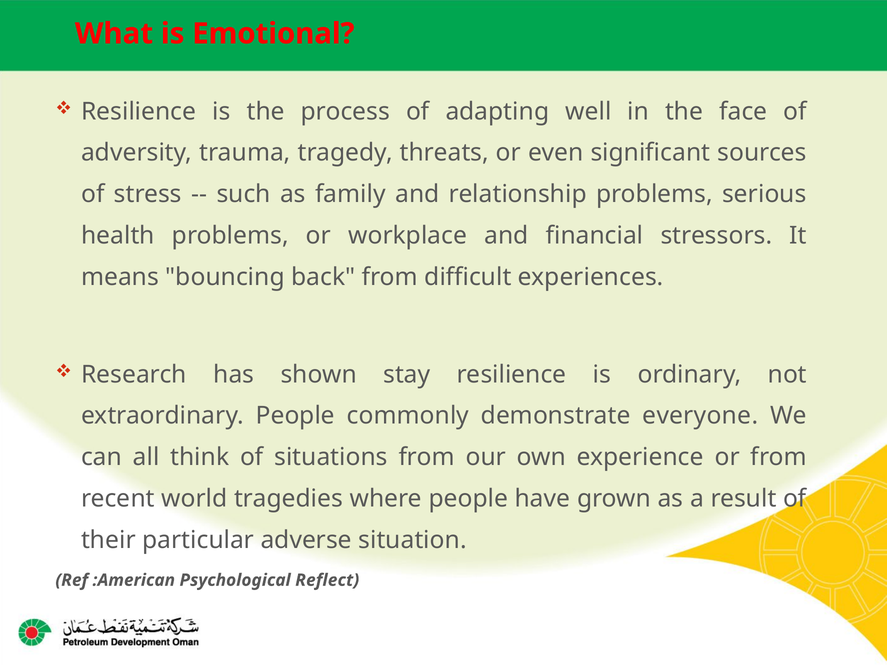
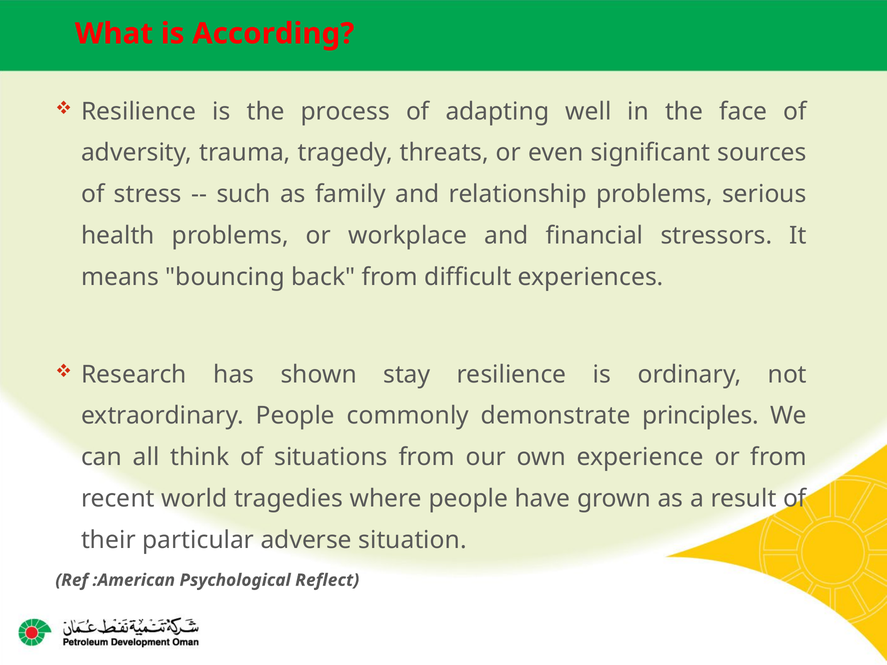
Emotional: Emotional -> According (273, 34)
everyone: everyone -> principles (700, 416)
